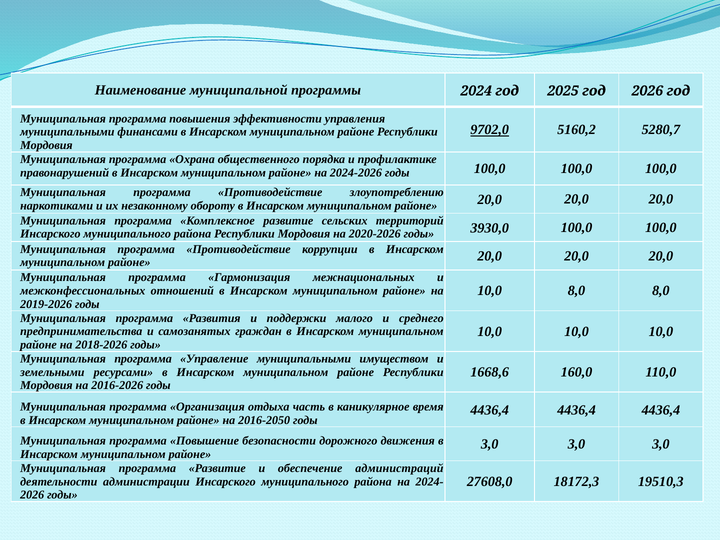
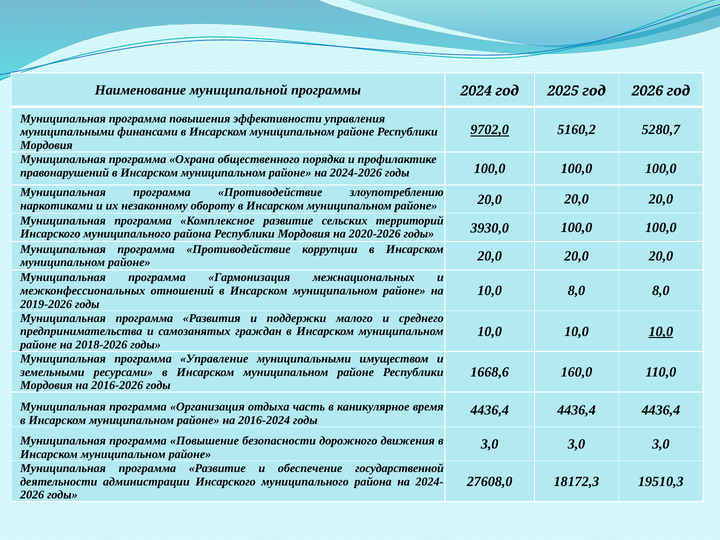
10,0 underline: none -> present (661, 332)
2016-2050: 2016-2050 -> 2016-2024 (264, 420)
администраций: администраций -> государственной (400, 468)
